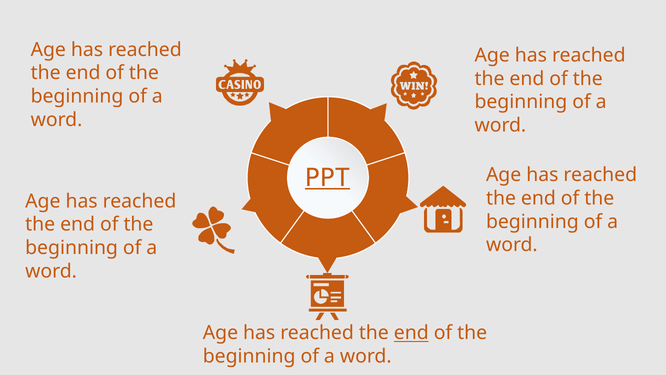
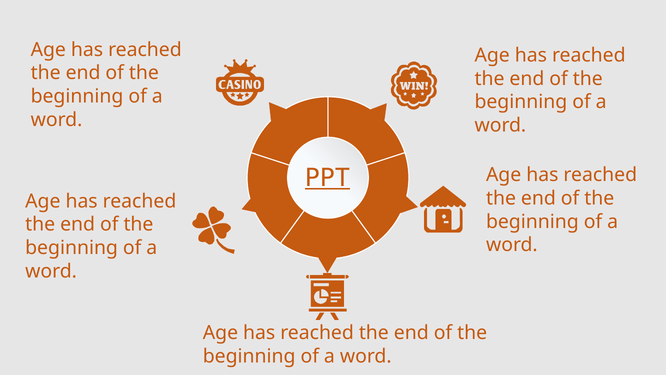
end underline: present -> none (411, 333)
